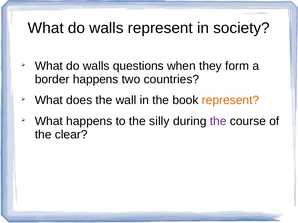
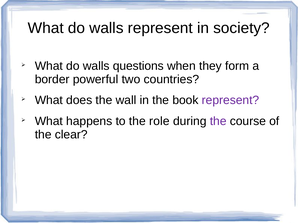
border happens: happens -> powerful (96, 80)
represent colour: orange -> purple (231, 100)
silly: silly -> role (159, 121)
